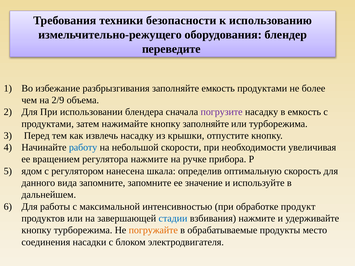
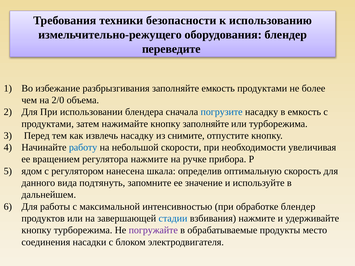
2/9: 2/9 -> 2/0 (58, 100)
погрузите colour: purple -> blue (222, 112)
крышки: крышки -> снимите (186, 136)
вида запомните: запомните -> подтянуть (102, 183)
обработке продукт: продукт -> блендер (298, 207)
погружайте colour: orange -> purple (153, 230)
